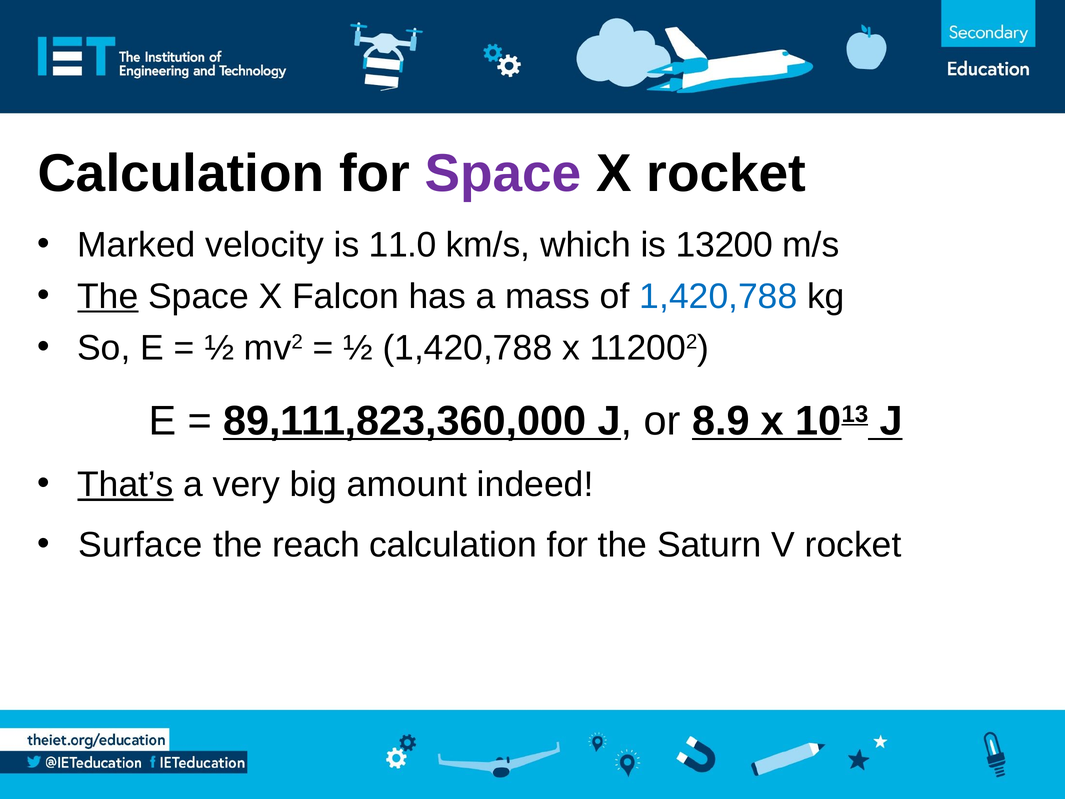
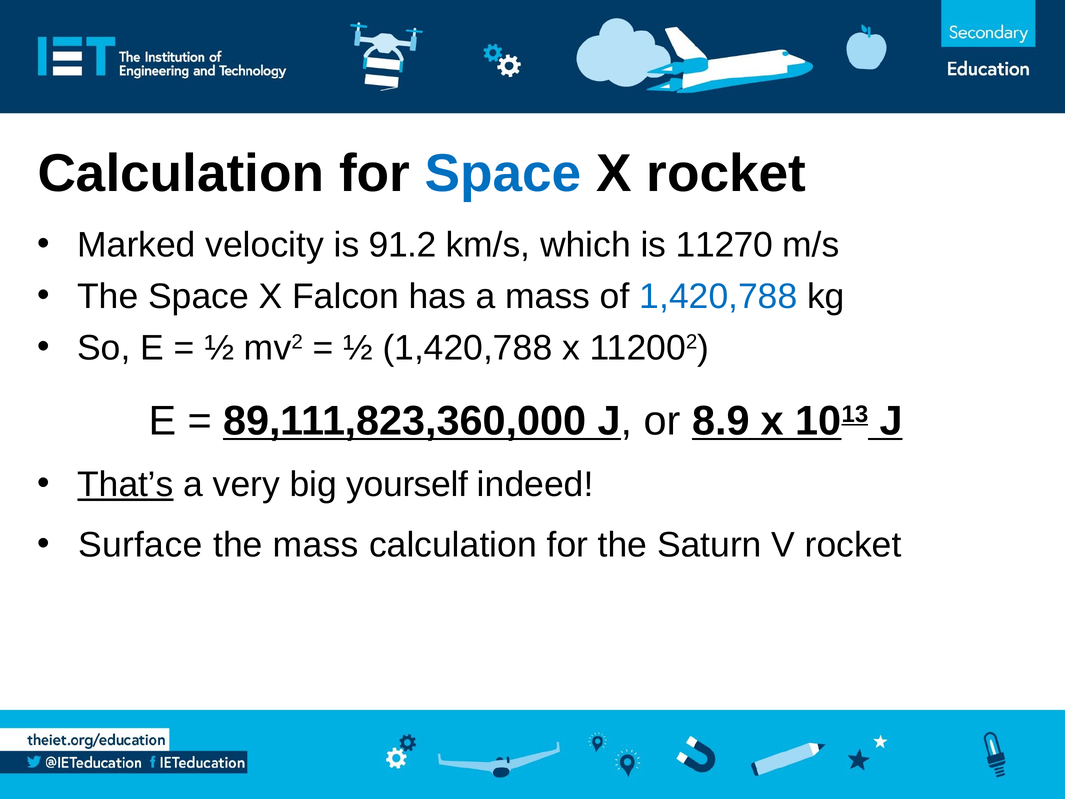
Space colour: purple -> blue (503, 174)
11.0: 11.0 -> 91.2 (403, 245)
13200: 13200 -> 11270 (724, 245)
The underline: present -> none (108, 296)
amount: amount -> yourself (407, 484)
the reach: reach -> mass (316, 545)
